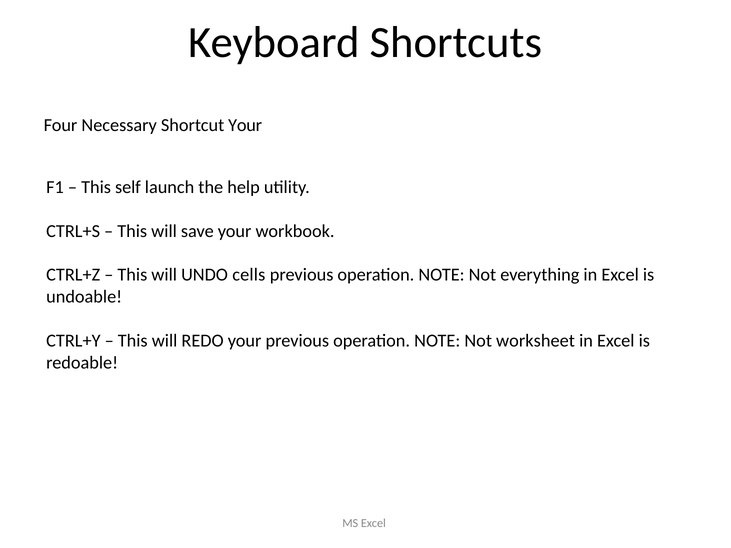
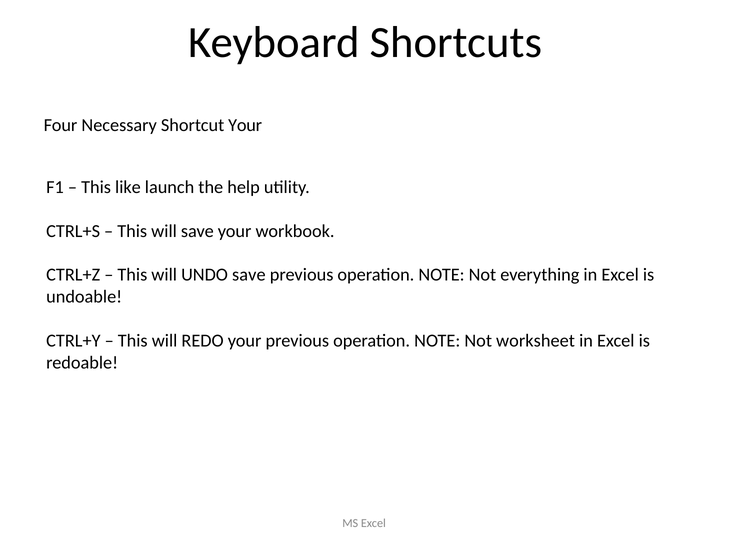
self: self -> like (128, 187)
UNDO cells: cells -> save (249, 275)
